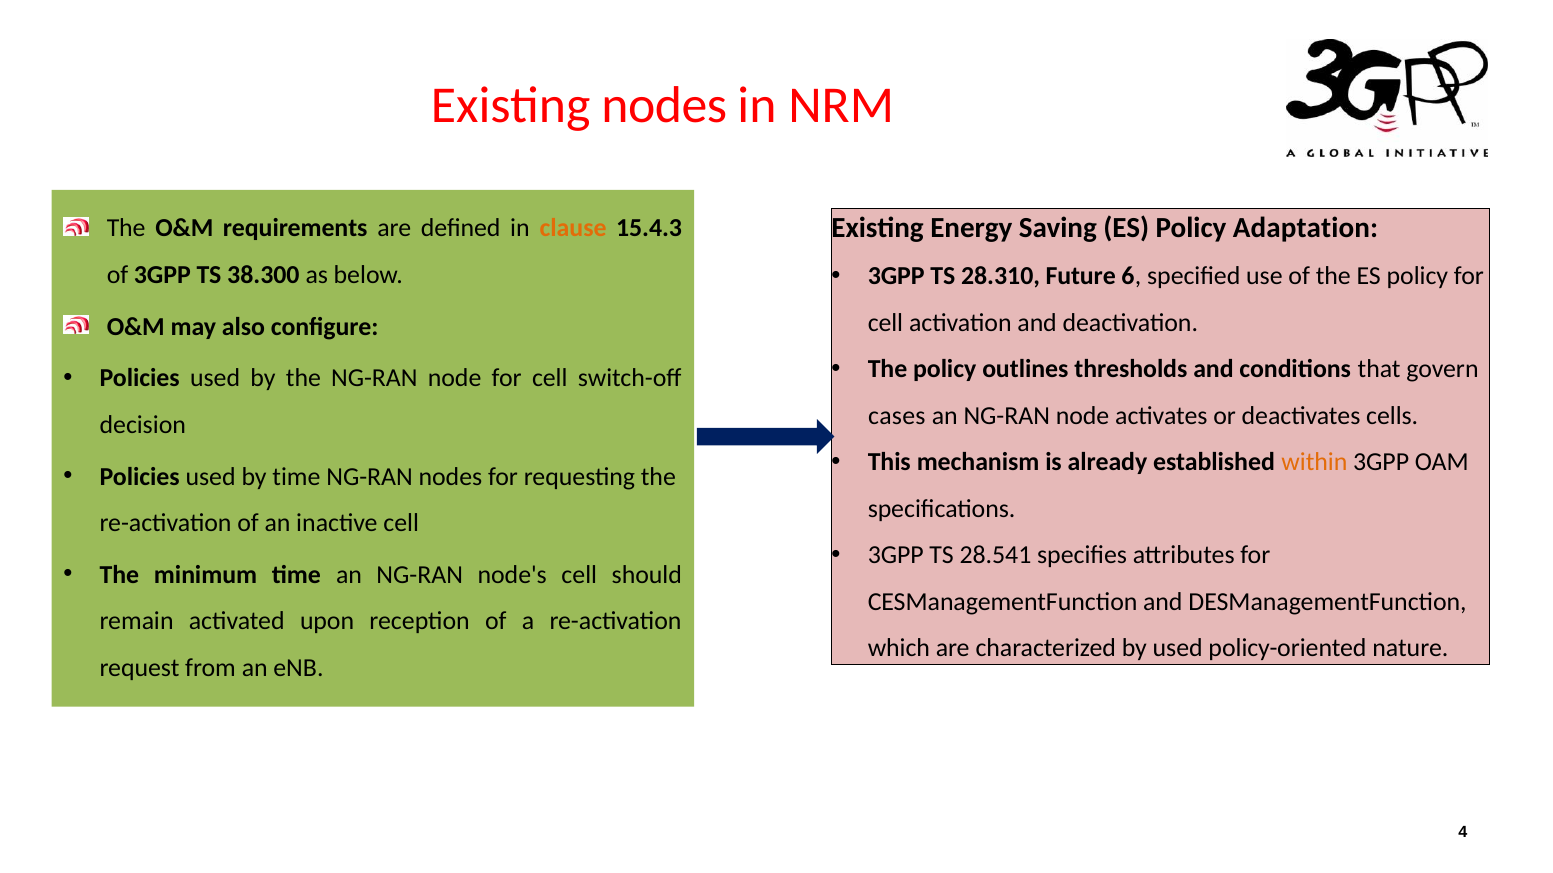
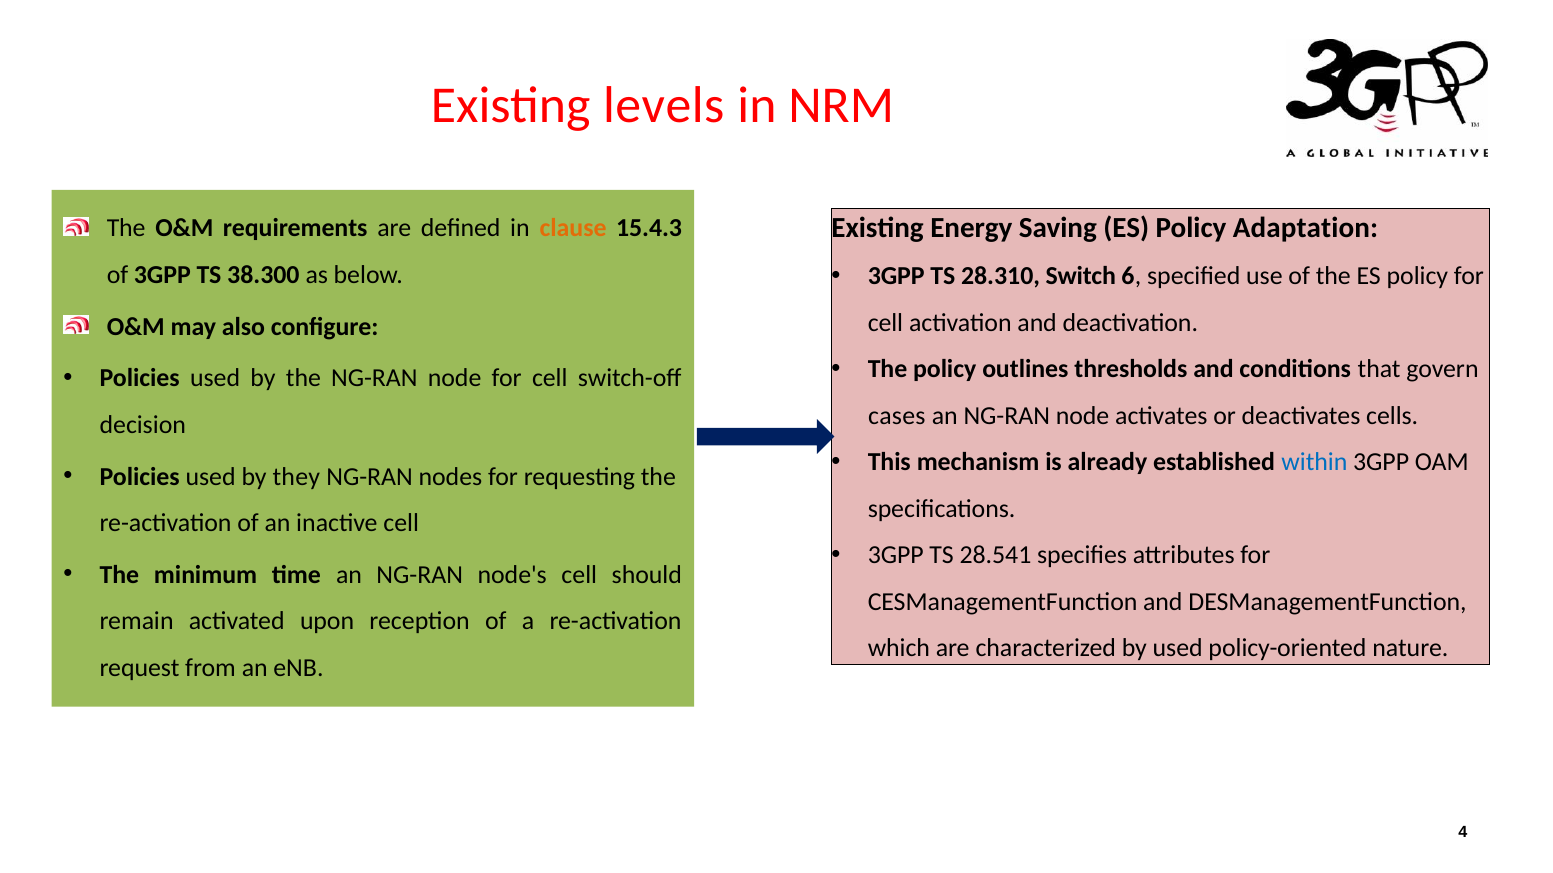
Existing nodes: nodes -> levels (664, 106)
Future: Future -> Switch (1081, 276)
within colour: orange -> blue (1314, 462)
by time: time -> they (296, 477)
